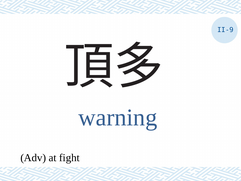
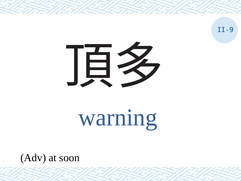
fight: fight -> soon (69, 158)
